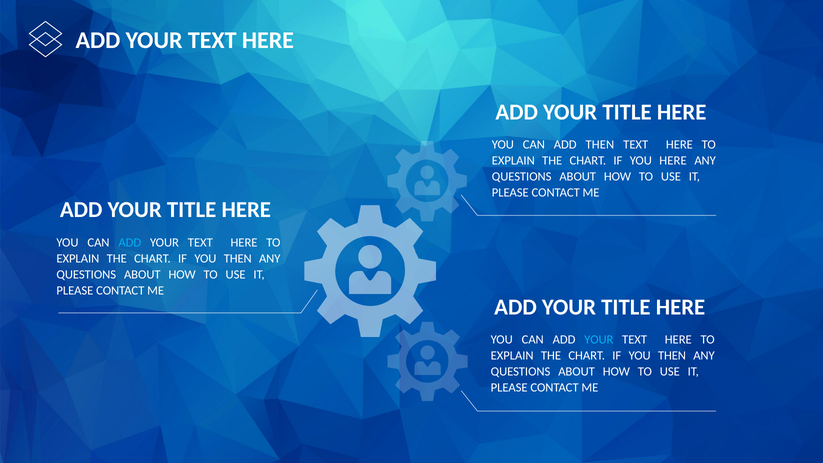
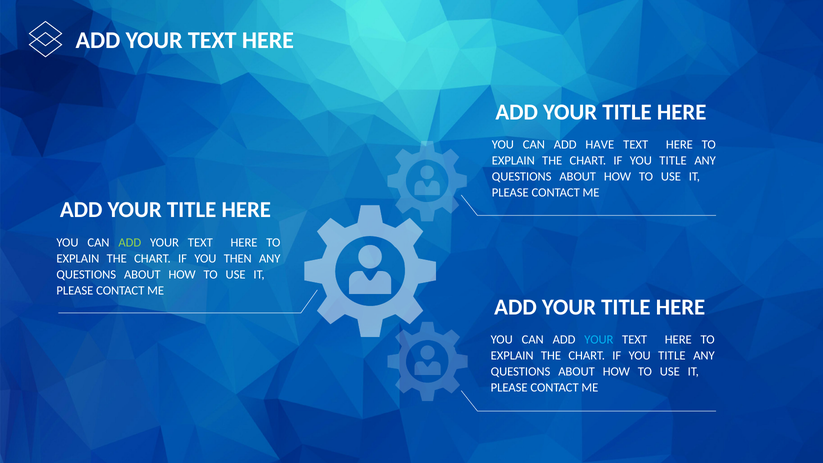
ADD THEN: THEN -> HAVE (600, 145)
HERE: HERE -> TITLE (673, 161)
ADD colour: light blue -> light green (130, 242)
THEN: THEN -> TITLE (672, 355)
